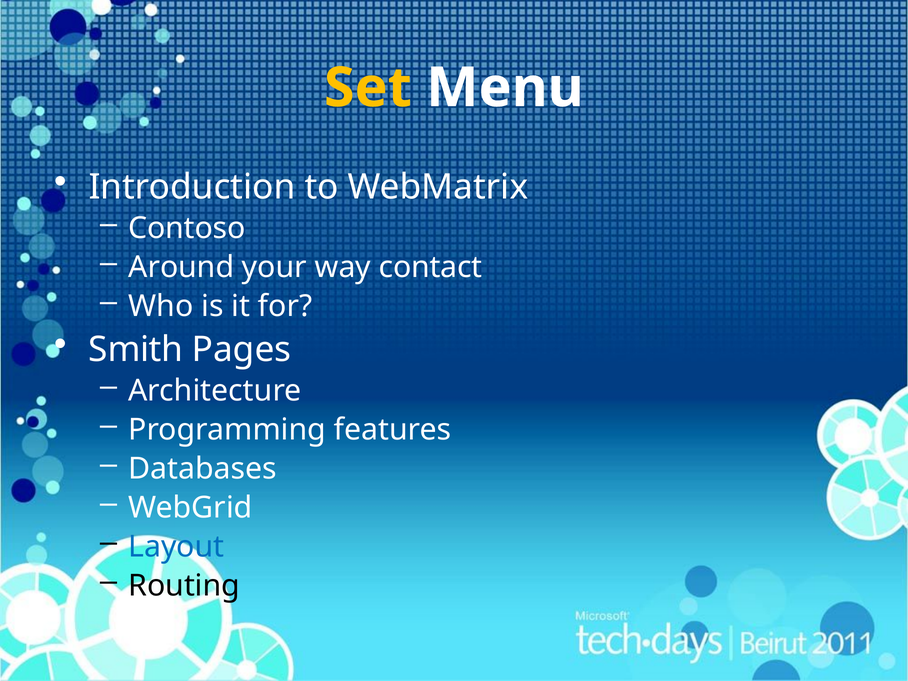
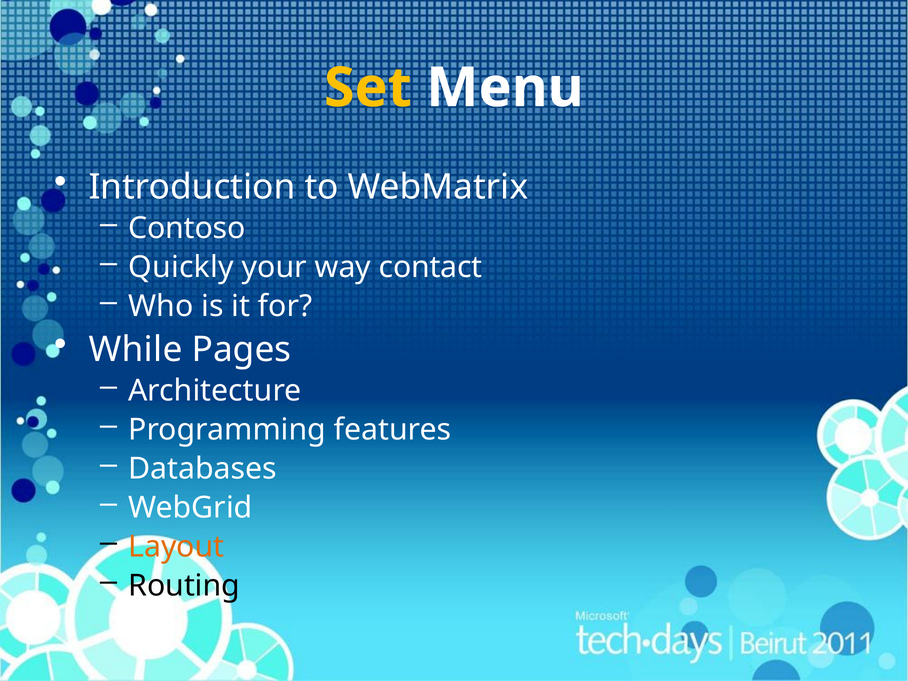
Around: Around -> Quickly (181, 267)
Smith: Smith -> While (136, 350)
Layout colour: blue -> orange (176, 547)
